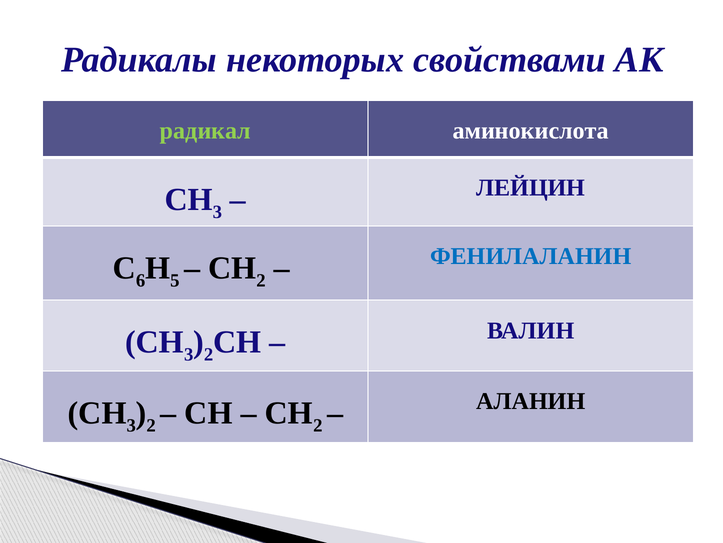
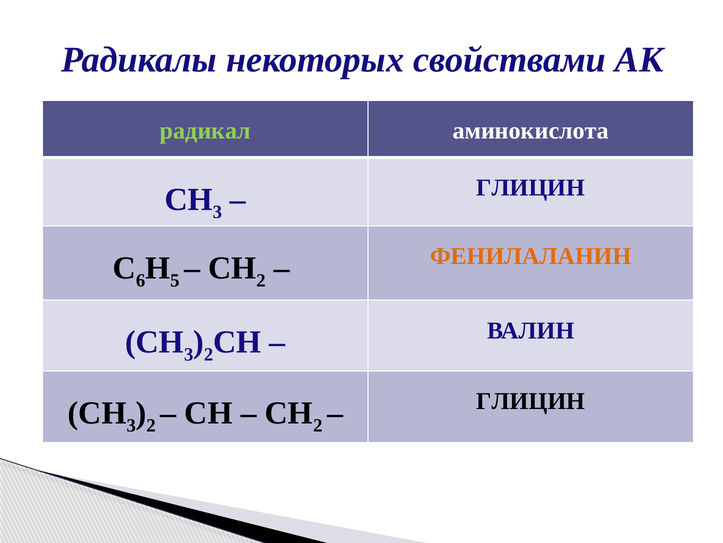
ЛЕЙЦИН: ЛЕЙЦИН -> ГЛИЦИН (531, 188)
ФЕНИЛАЛАНИН colour: blue -> orange (531, 256)
АЛАНИН: АЛАНИН -> ГЛИЦИН (531, 401)
